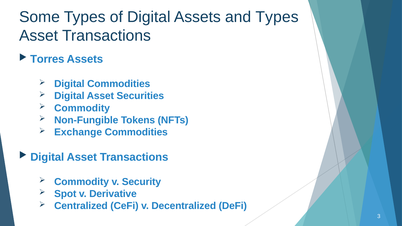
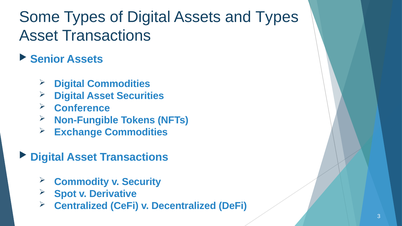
Torres: Torres -> Senior (47, 59)
Commodity: Commodity -> Conference (82, 108)
